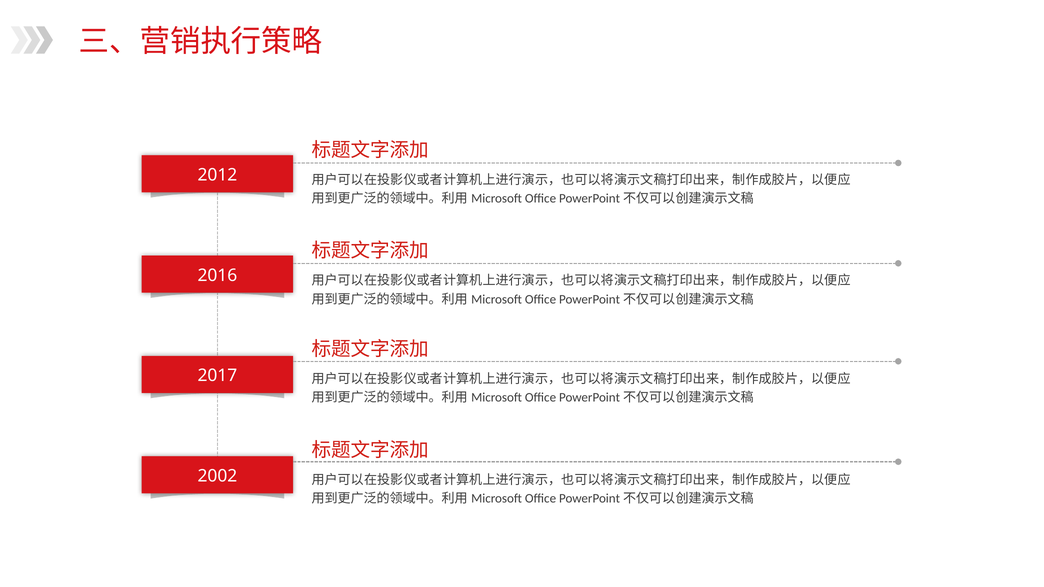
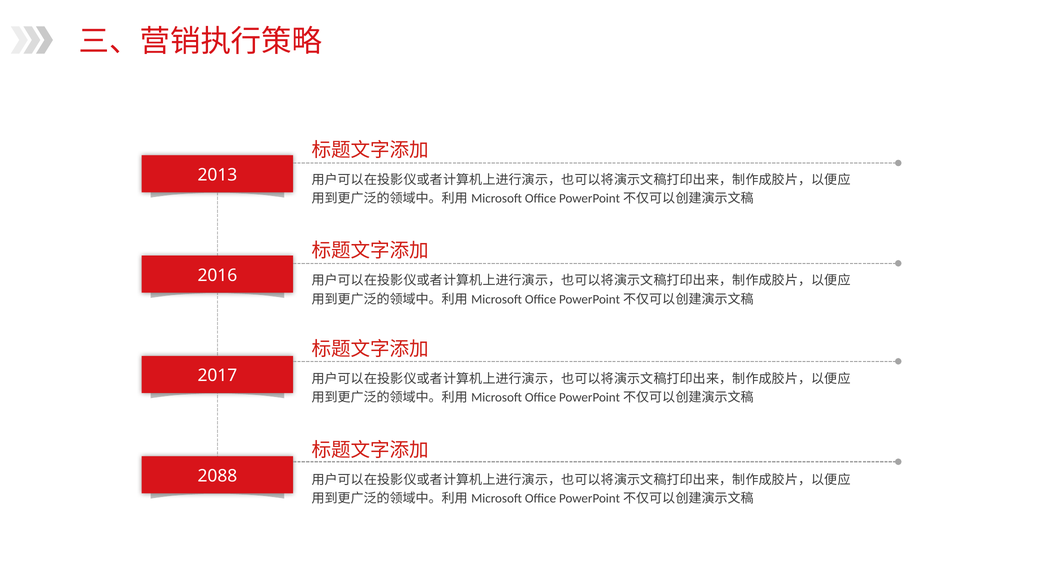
2012: 2012 -> 2013 (217, 175)
2002: 2002 -> 2088 (217, 476)
